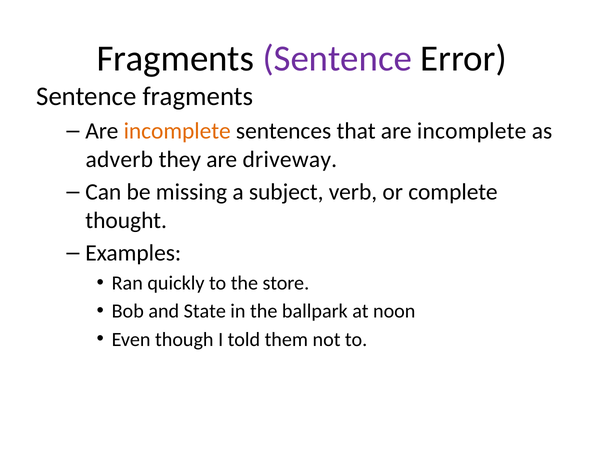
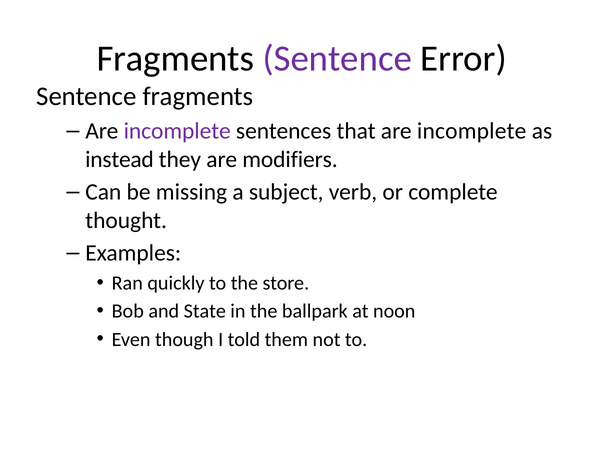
incomplete colour: orange -> purple (177, 131)
adverb: adverb -> instead (120, 159)
driveway: driveway -> modifiers (290, 159)
